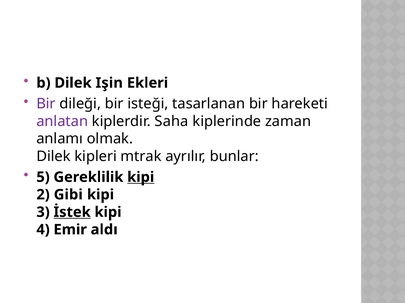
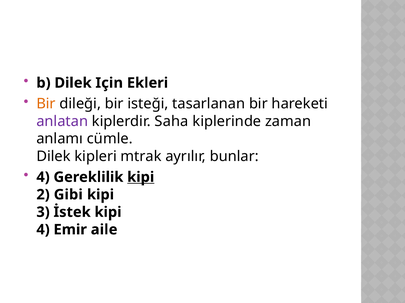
Işin: Işin -> Için (109, 83)
Bir colour: purple -> orange (46, 104)
olmak: olmak -> cümle (110, 139)
5: 5 -> 4 (43, 178)
İstek underline: present -> none (72, 213)
aldı: aldı -> aile (104, 230)
